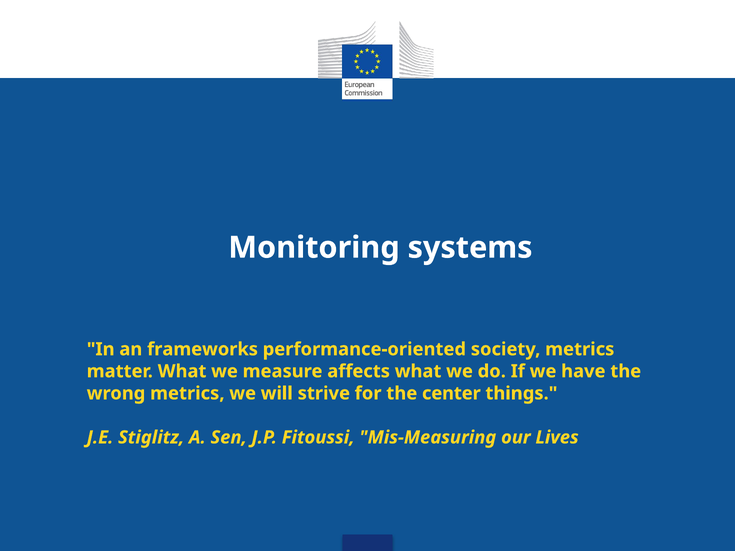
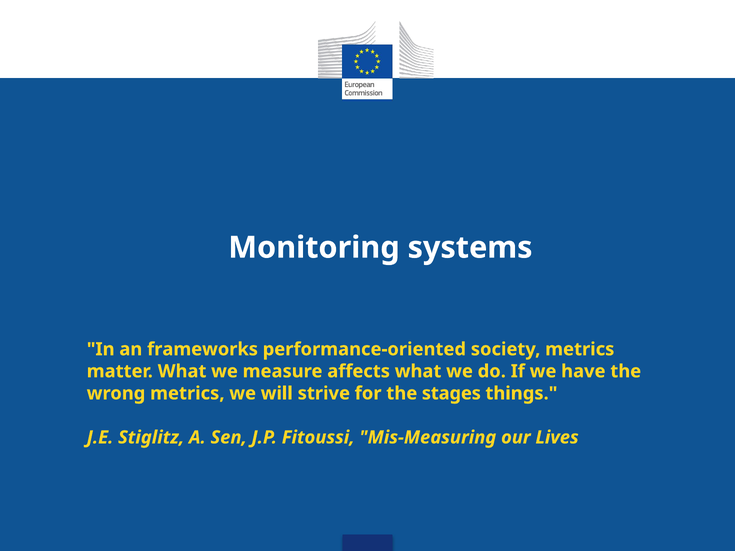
center: center -> stages (451, 393)
